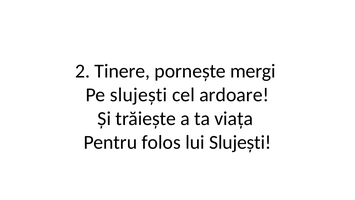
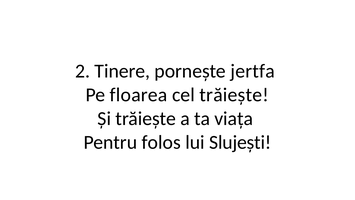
mergi: mergi -> jertfa (253, 71)
Pe slujești: slujești -> floarea (139, 95)
cel ardoare: ardoare -> trăiește (234, 95)
